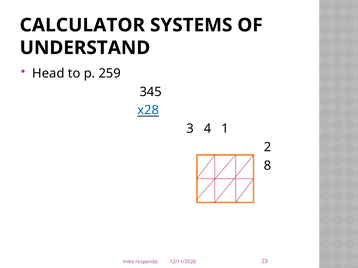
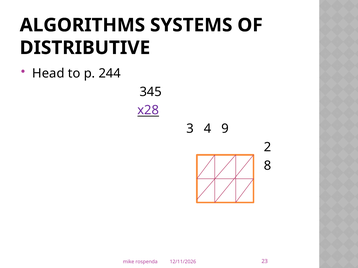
CALCULATOR: CALCULATOR -> ALGORITHMS (82, 25)
UNDERSTAND: UNDERSTAND -> DISTRIBUTIVE (85, 48)
259: 259 -> 244 (110, 73)
x28 colour: blue -> purple (148, 110)
1: 1 -> 9 (225, 129)
